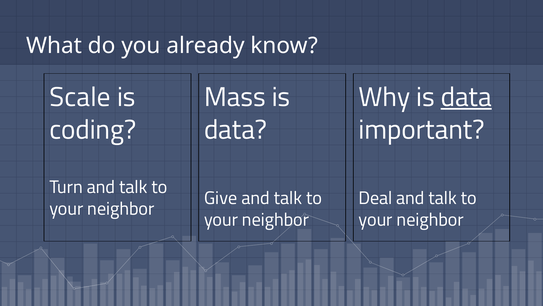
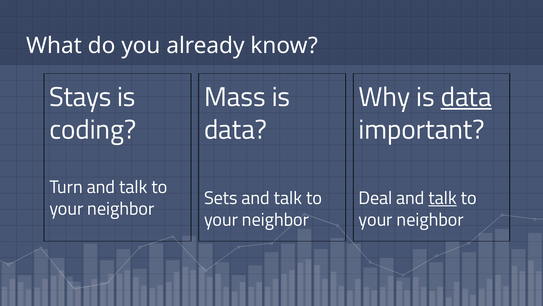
Scale: Scale -> Stays (80, 97)
Give: Give -> Sets (221, 198)
talk underline: none -> present (443, 198)
